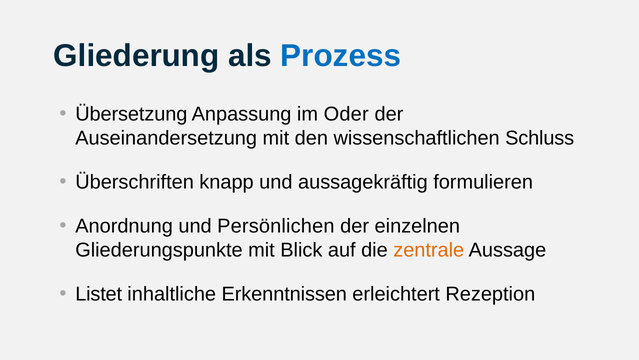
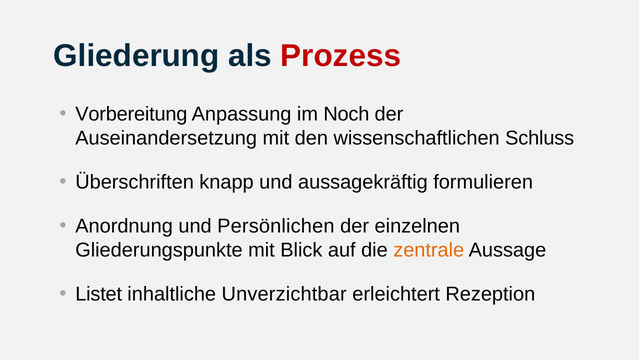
Prozess colour: blue -> red (341, 56)
Übersetzung: Übersetzung -> Vorbereitung (131, 114)
Oder: Oder -> Noch (346, 114)
Erkenntnissen: Erkenntnissen -> Unverzichtbar (284, 294)
